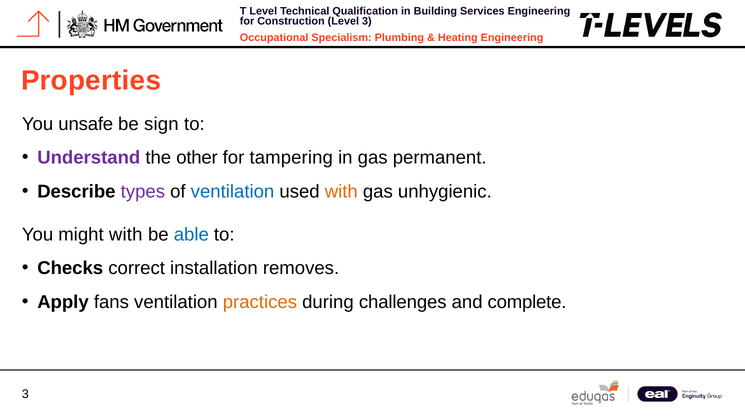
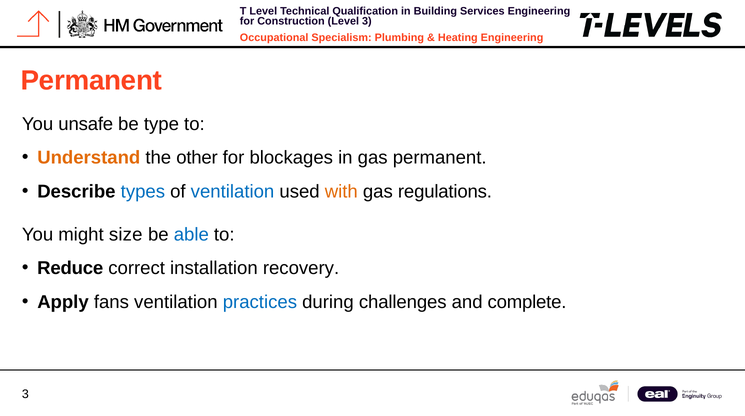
Properties: Properties -> Permanent (91, 81)
sign: sign -> type (161, 124)
Understand colour: purple -> orange (89, 158)
tampering: tampering -> blockages (291, 158)
types colour: purple -> blue (143, 192)
unhygienic: unhygienic -> regulations (445, 192)
might with: with -> size (126, 235)
Checks: Checks -> Reduce (70, 268)
removes: removes -> recovery (301, 268)
practices colour: orange -> blue (260, 302)
